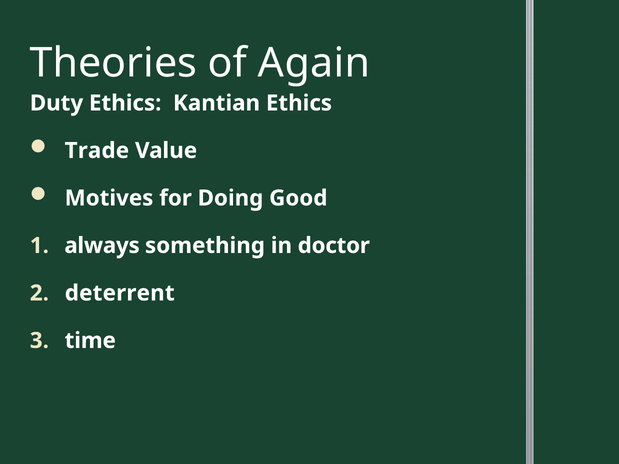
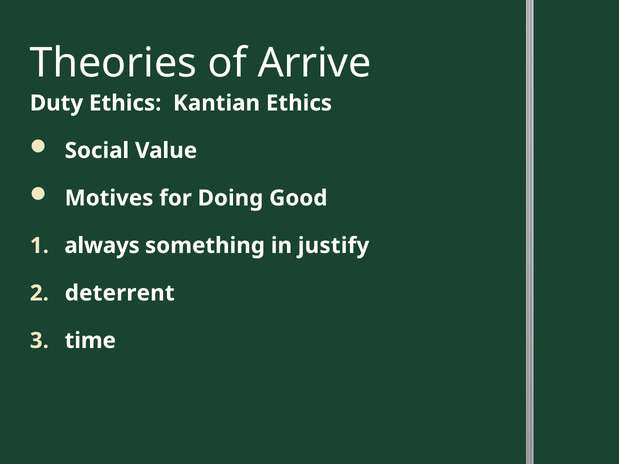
Again: Again -> Arrive (315, 63)
Trade: Trade -> Social (97, 151)
doctor: doctor -> justify (334, 246)
